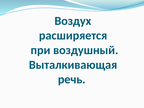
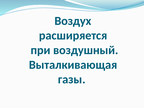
речь: речь -> газы (72, 79)
